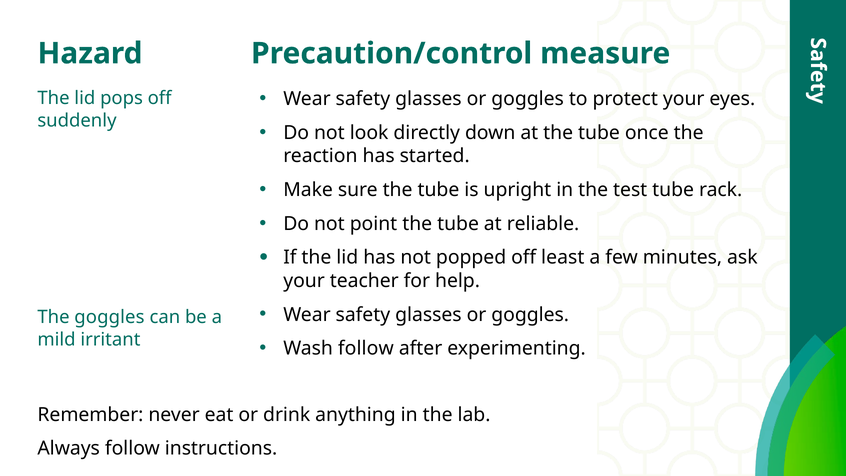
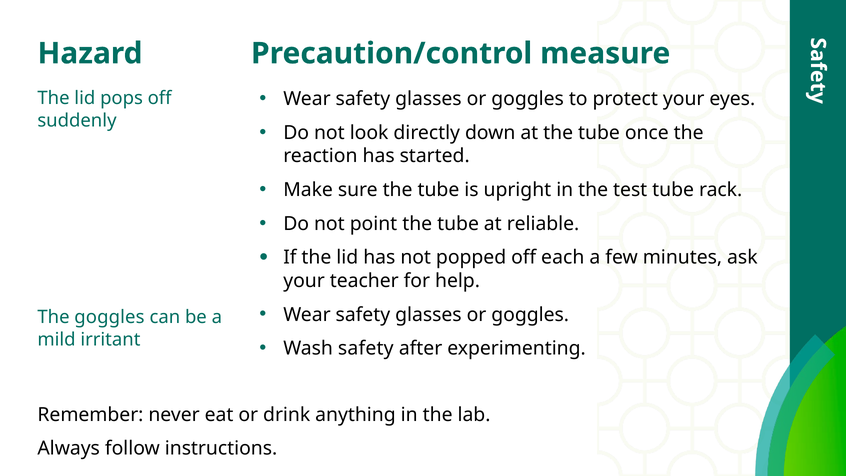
least: least -> each (563, 257)
Wash follow: follow -> safety (366, 348)
